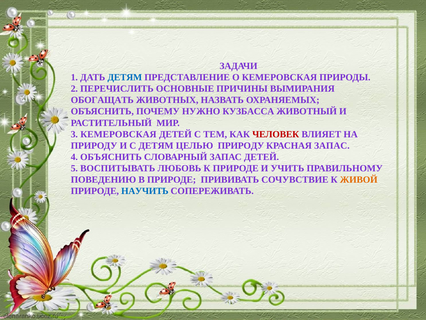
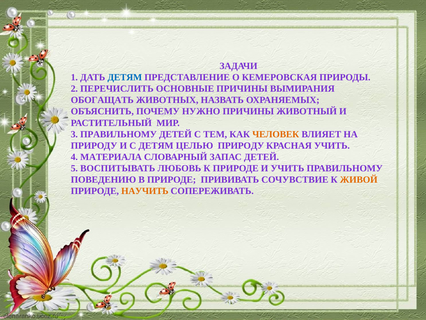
НУЖНО КУЗБАССА: КУЗБАССА -> ПРИЧИНЫ (248, 111)
3 КЕМЕРОВСКАЯ: КЕМЕРОВСКАЯ -> ПРАВИЛЬНОМУ (119, 134)
ЧЕЛОВЕК colour: red -> orange (276, 134)
КРАСНАЯ ЗАПАС: ЗАПАС -> УЧИТЬ (332, 145)
4 ОБЪЯСНИТЬ: ОБЪЯСНИТЬ -> МАТЕРИАЛА (111, 157)
НАУЧИТЬ colour: blue -> orange (145, 191)
